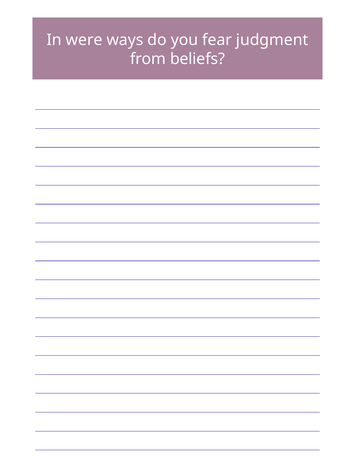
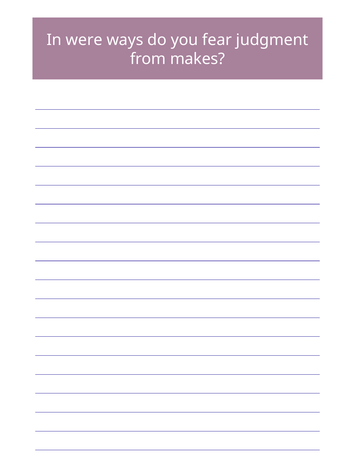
beliefs: beliefs -> makes (197, 59)
